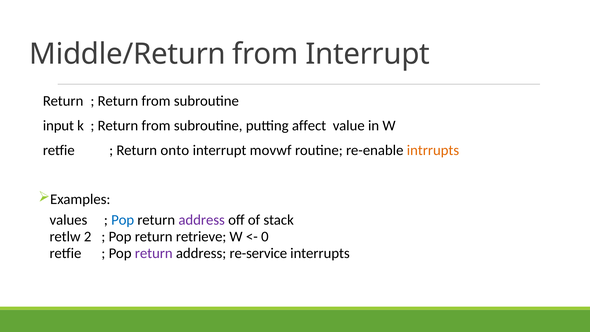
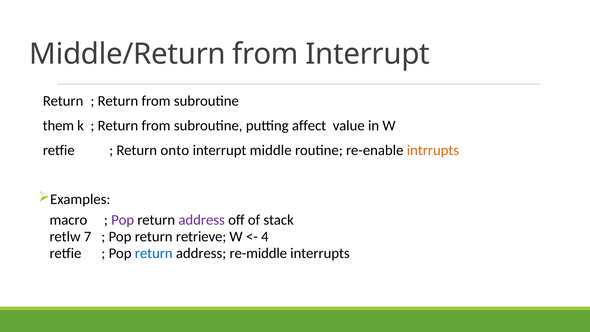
input: input -> them (58, 126)
movwf: movwf -> middle (271, 150)
values: values -> macro (68, 220)
Pop colour: blue -> purple (123, 220)
2: 2 -> 7 (88, 236)
0: 0 -> 4 (265, 236)
return colour: purple -> blue (154, 253)
re-service: re-service -> re-middle (258, 253)
